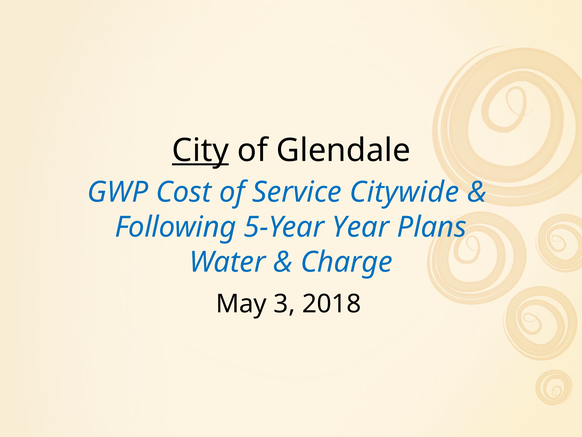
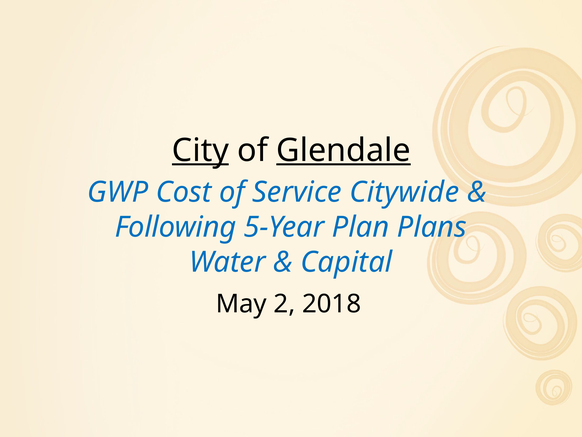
Glendale underline: none -> present (343, 150)
Year: Year -> Plan (361, 227)
Charge: Charge -> Capital (346, 262)
3: 3 -> 2 (284, 303)
